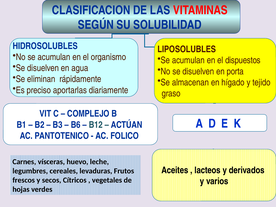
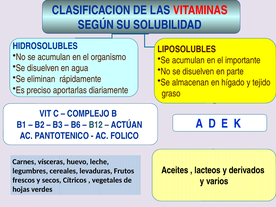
dispuestos: dispuestos -> importante (243, 60)
porta: porta -> parte (235, 71)
